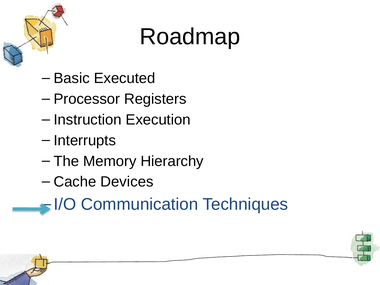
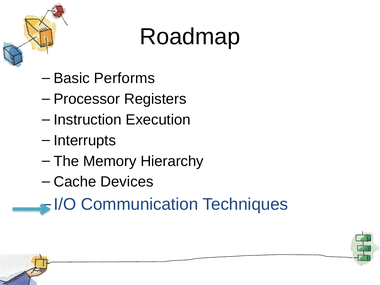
Executed: Executed -> Performs (124, 78)
